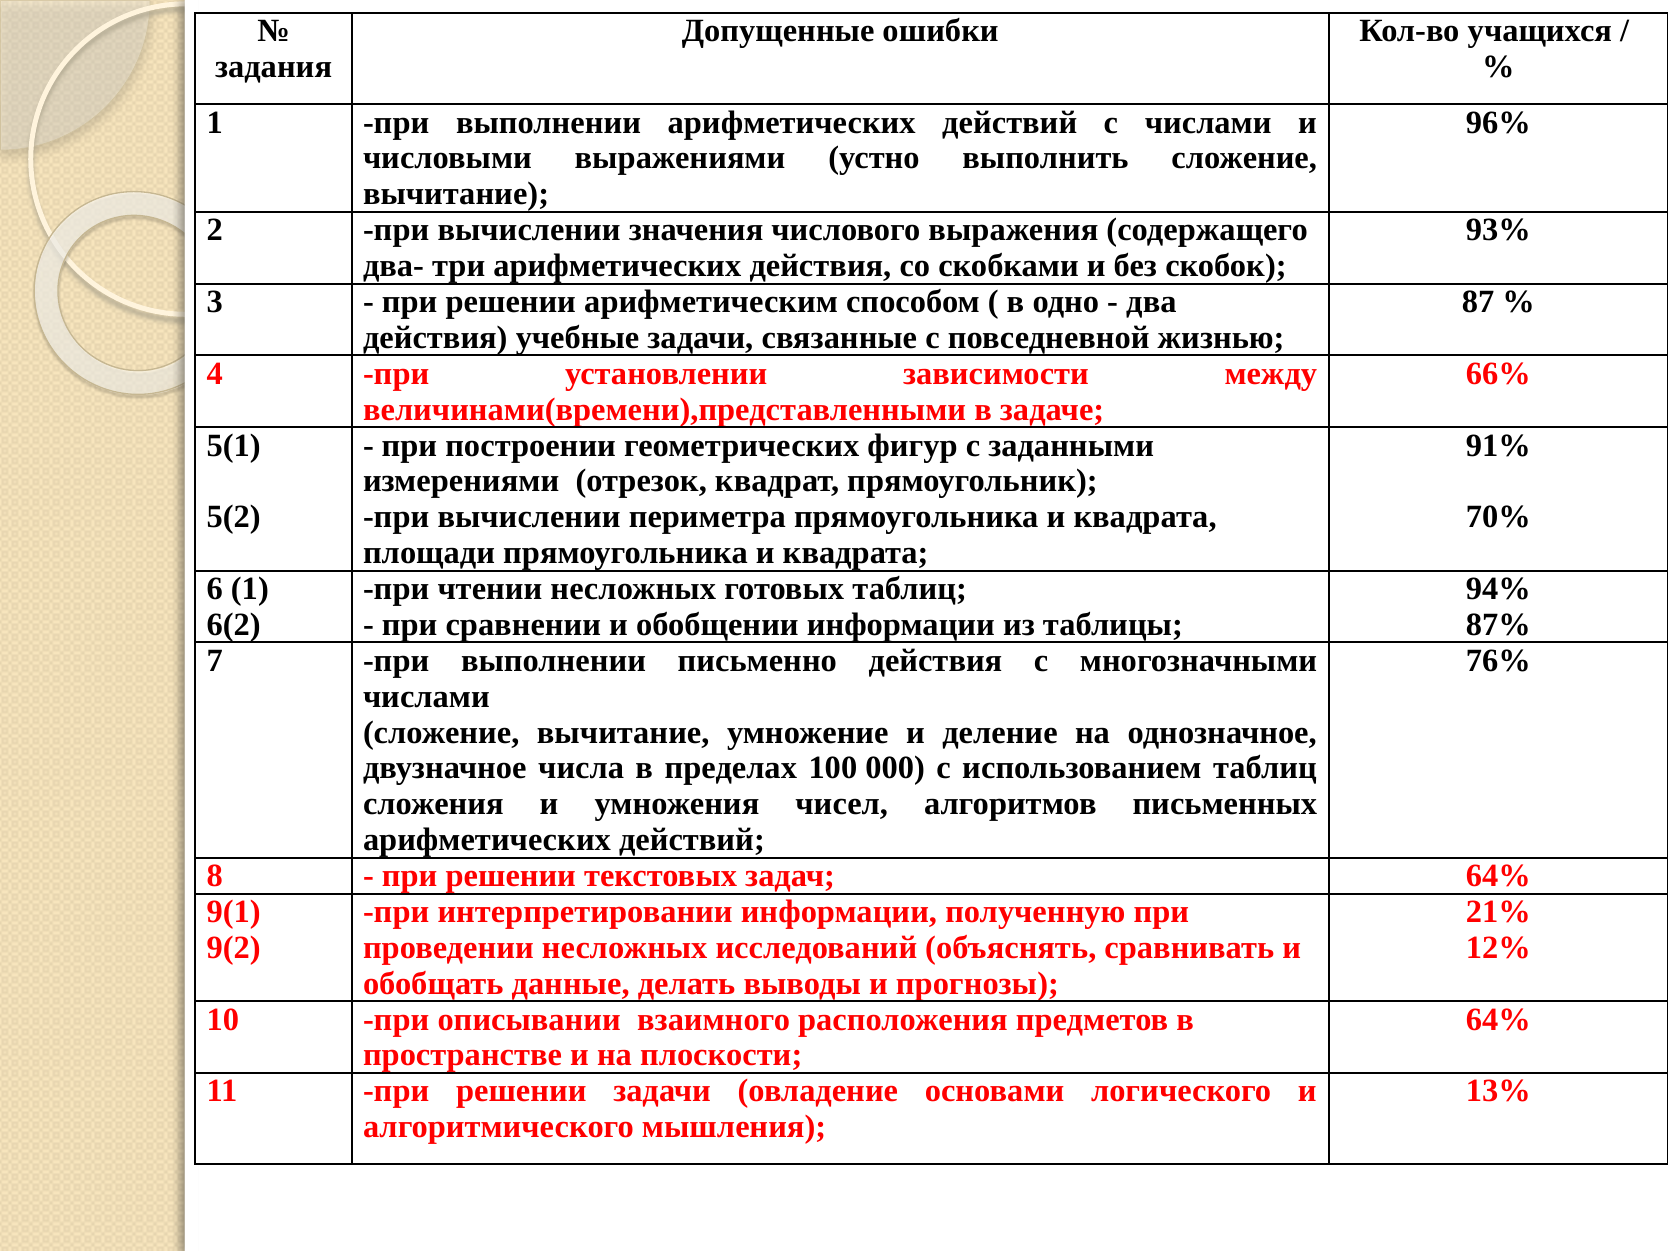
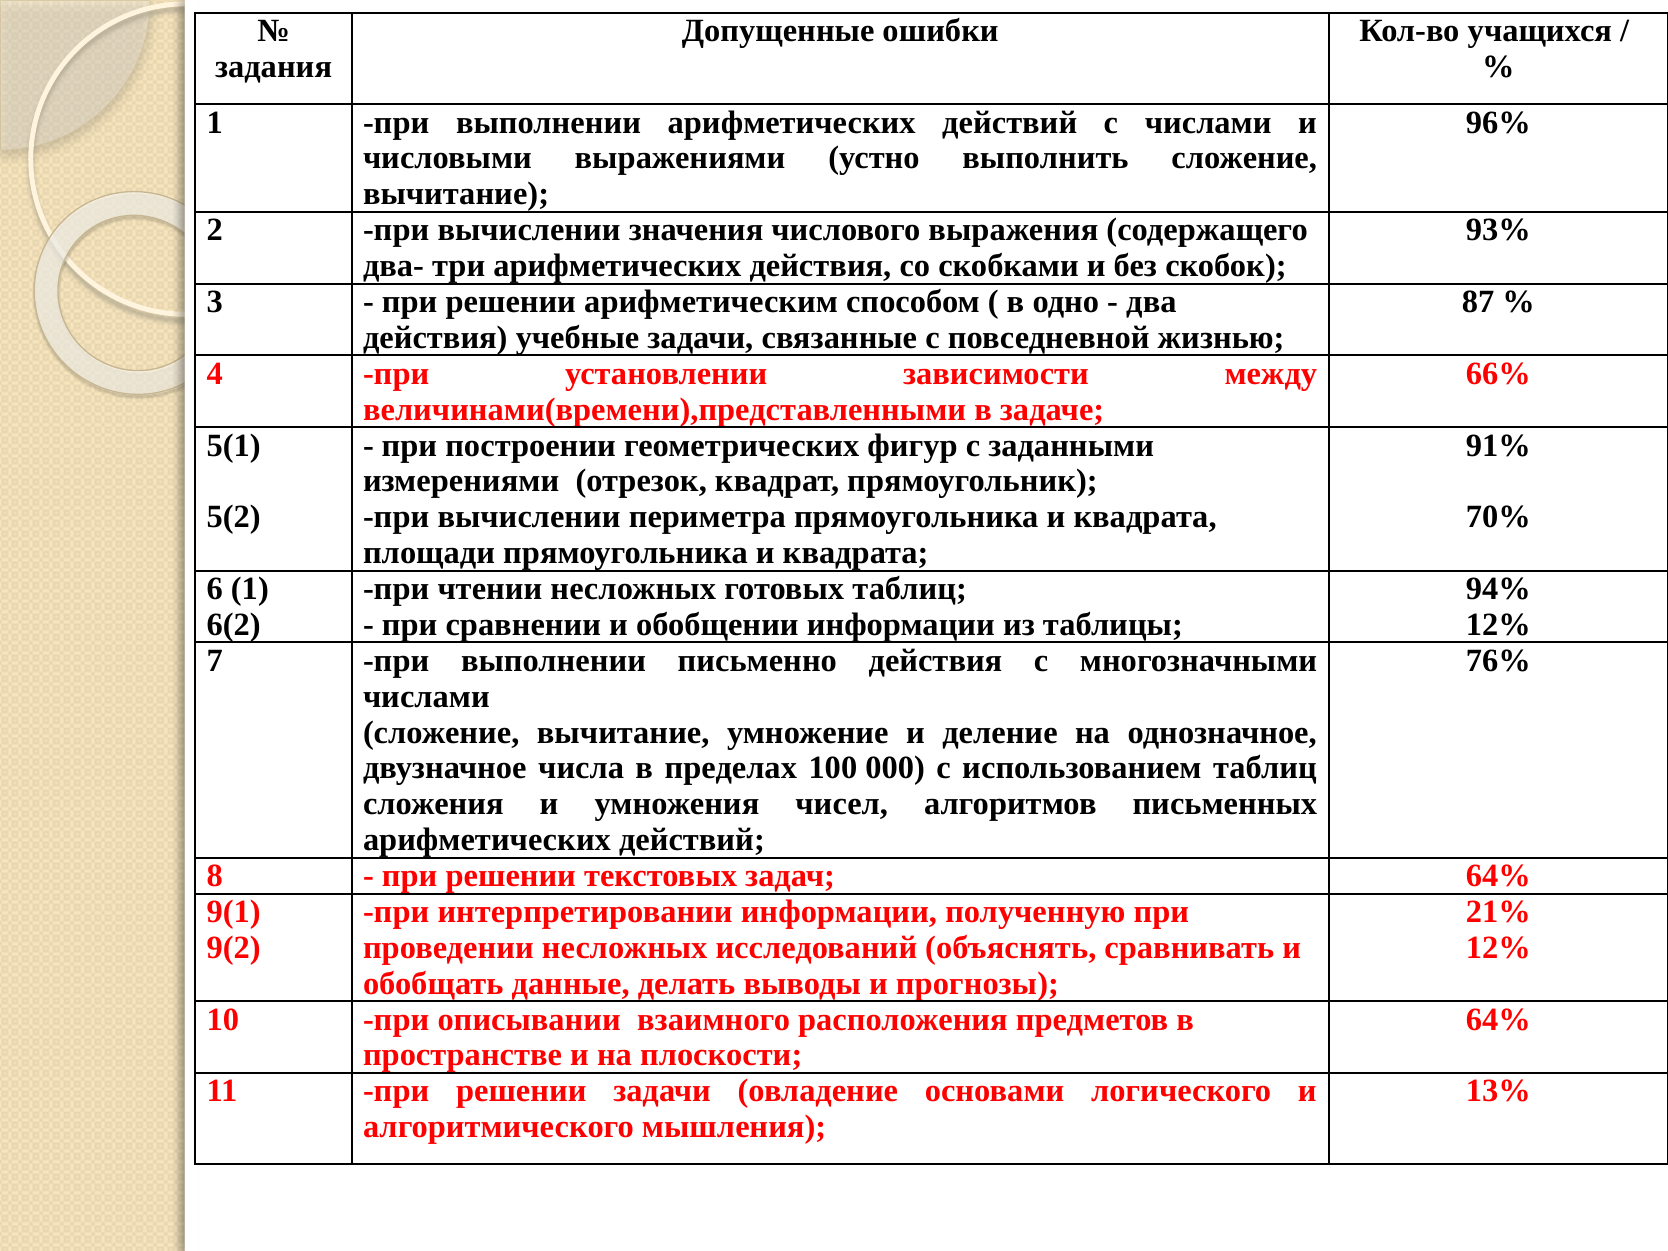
87%: 87% -> 12% (1498, 625)
